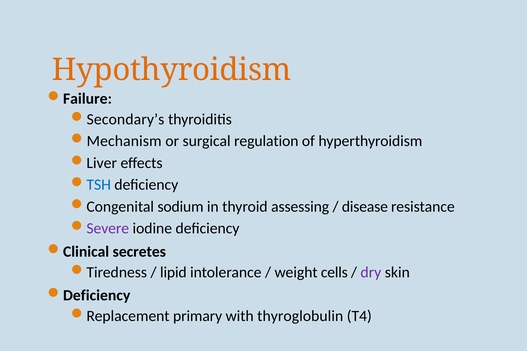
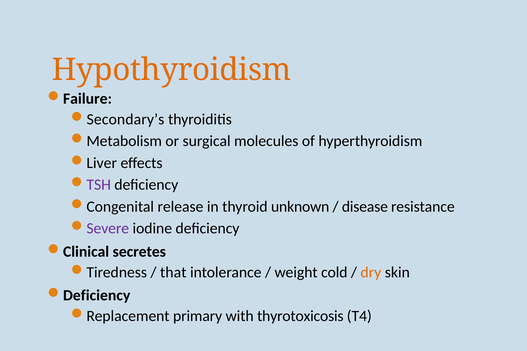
Mechanism: Mechanism -> Metabolism (124, 141)
regulation: regulation -> molecules (266, 141)
TSH colour: blue -> purple (99, 185)
sodium: sodium -> release (180, 207)
assessing: assessing -> unknown (300, 207)
lipid: lipid -> that (173, 273)
cells: cells -> cold (334, 273)
dry colour: purple -> orange (371, 273)
thyroglobulin: thyroglobulin -> thyrotoxicosis (300, 316)
